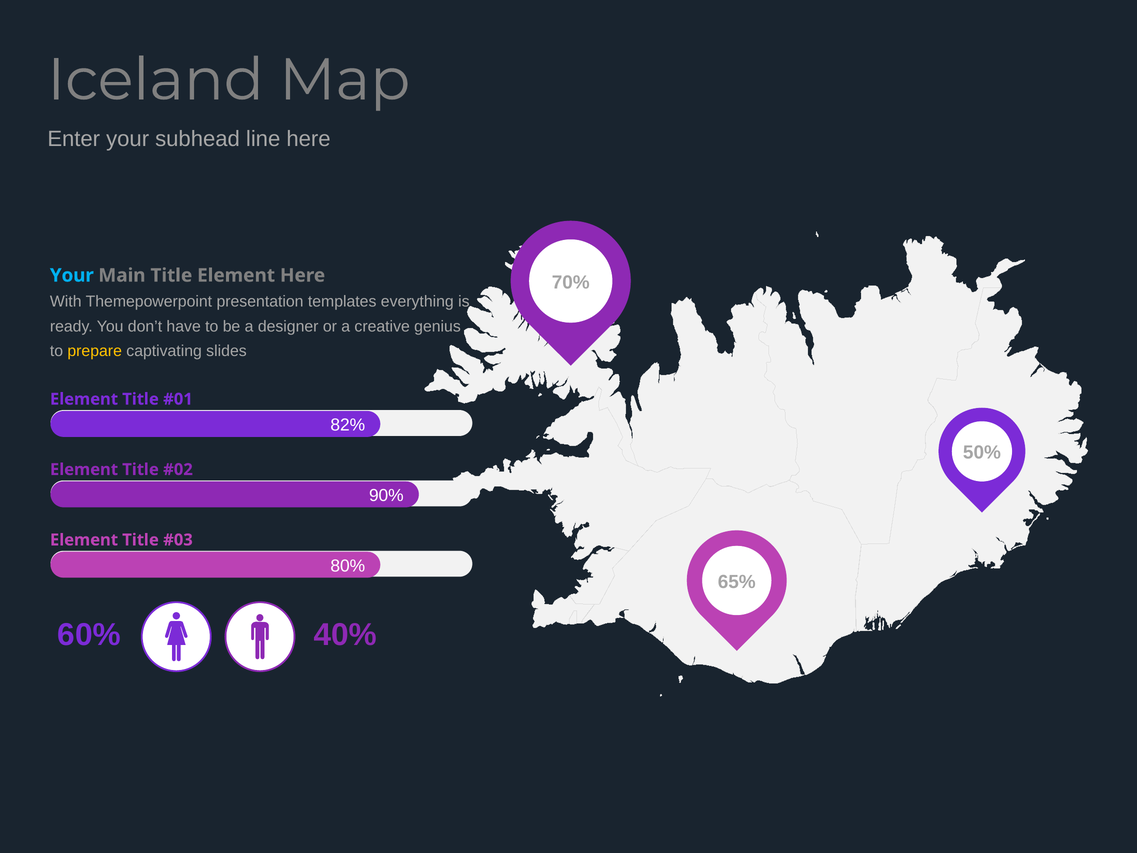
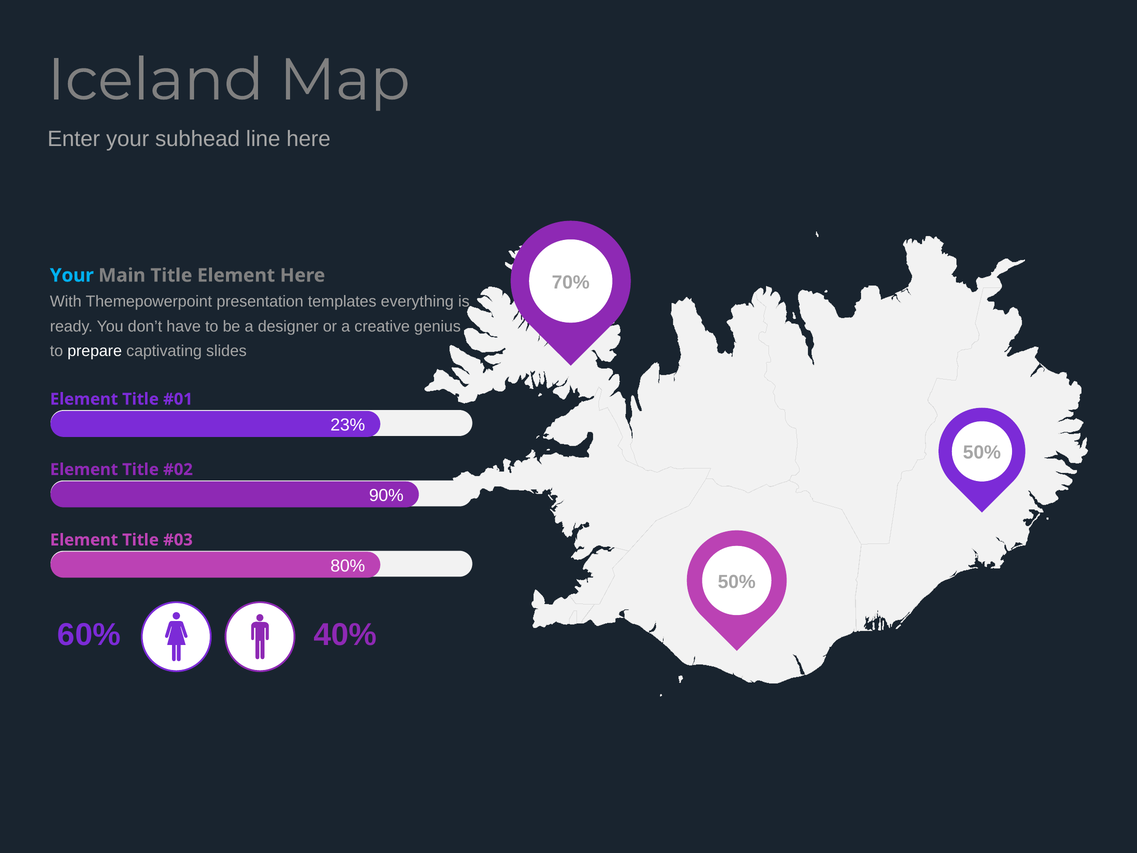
prepare colour: yellow -> white (95, 351)
82%: 82% -> 23% (348, 425)
65%: 65% -> 50% (737, 582)
